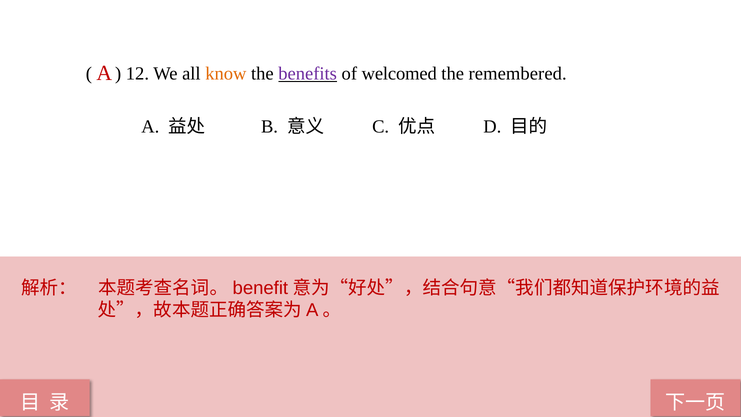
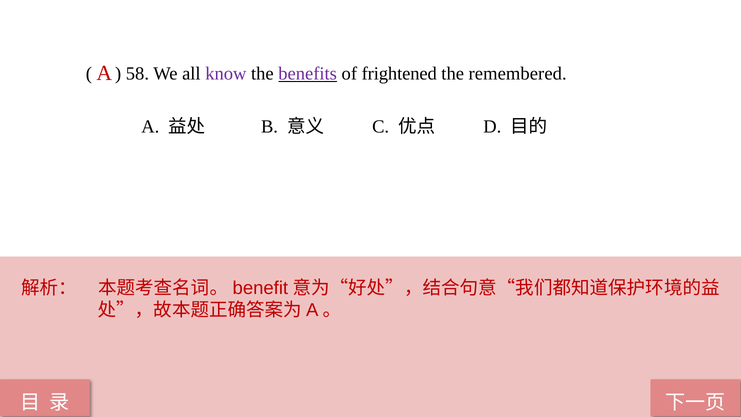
12: 12 -> 58 (137, 73)
know colour: orange -> purple (226, 73)
welcomed: welcomed -> frightened (399, 73)
